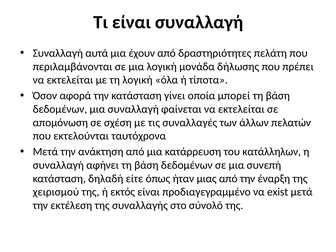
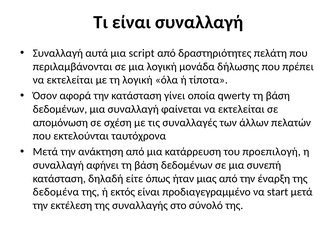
έχουν: έχουν -> script (142, 53)
μπορεί: μπορεί -> qwerty (234, 96)
κατάλληλων: κατάλληλων -> προεπιλογή (272, 152)
χειρισμού: χειρισμού -> δεδομένα (56, 192)
exist: exist -> start (278, 192)
